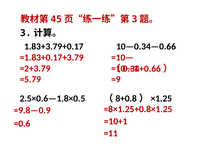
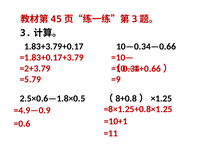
=9.8—0.9: =9.8—0.9 -> =4.9—0.9 (32, 111)
